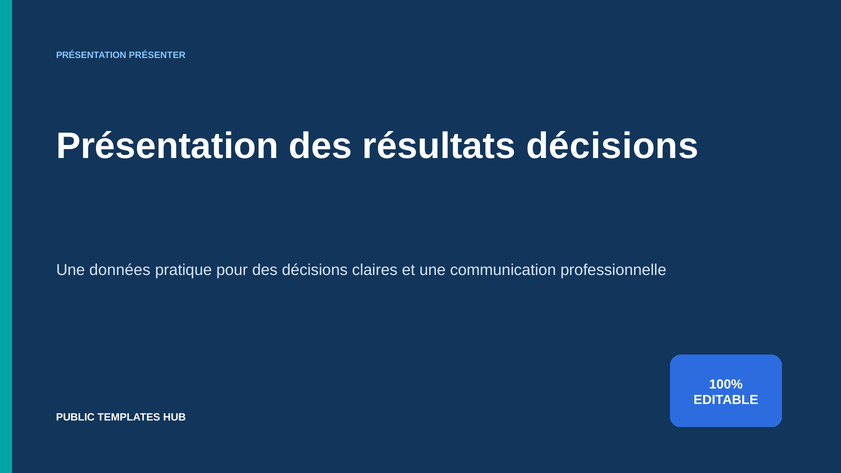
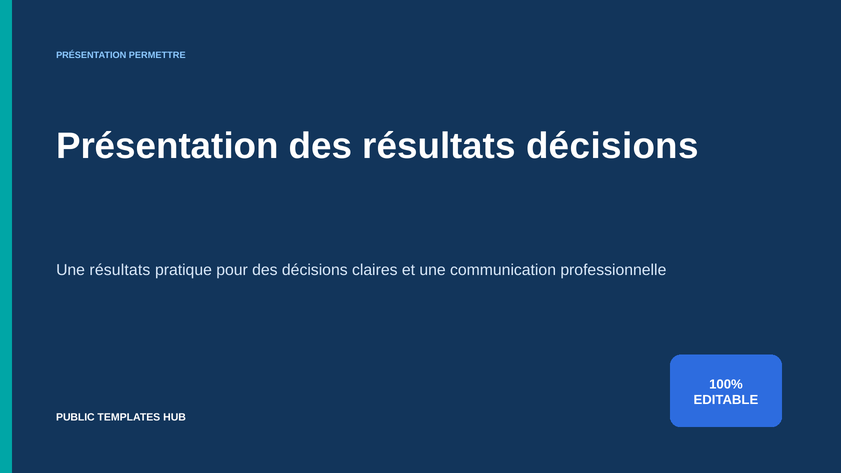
PRÉSENTER: PRÉSENTER -> PERMETTRE (157, 55)
Une données: données -> résultats (120, 270)
